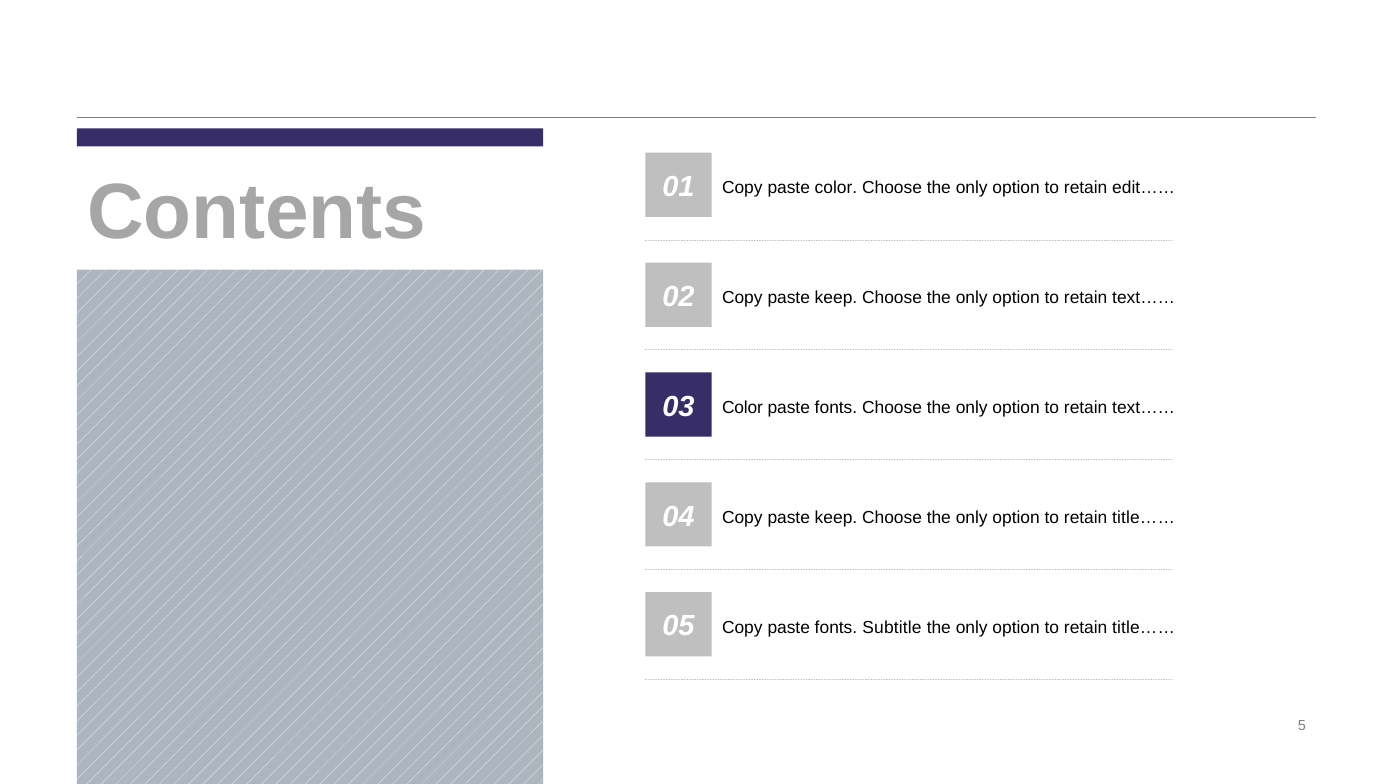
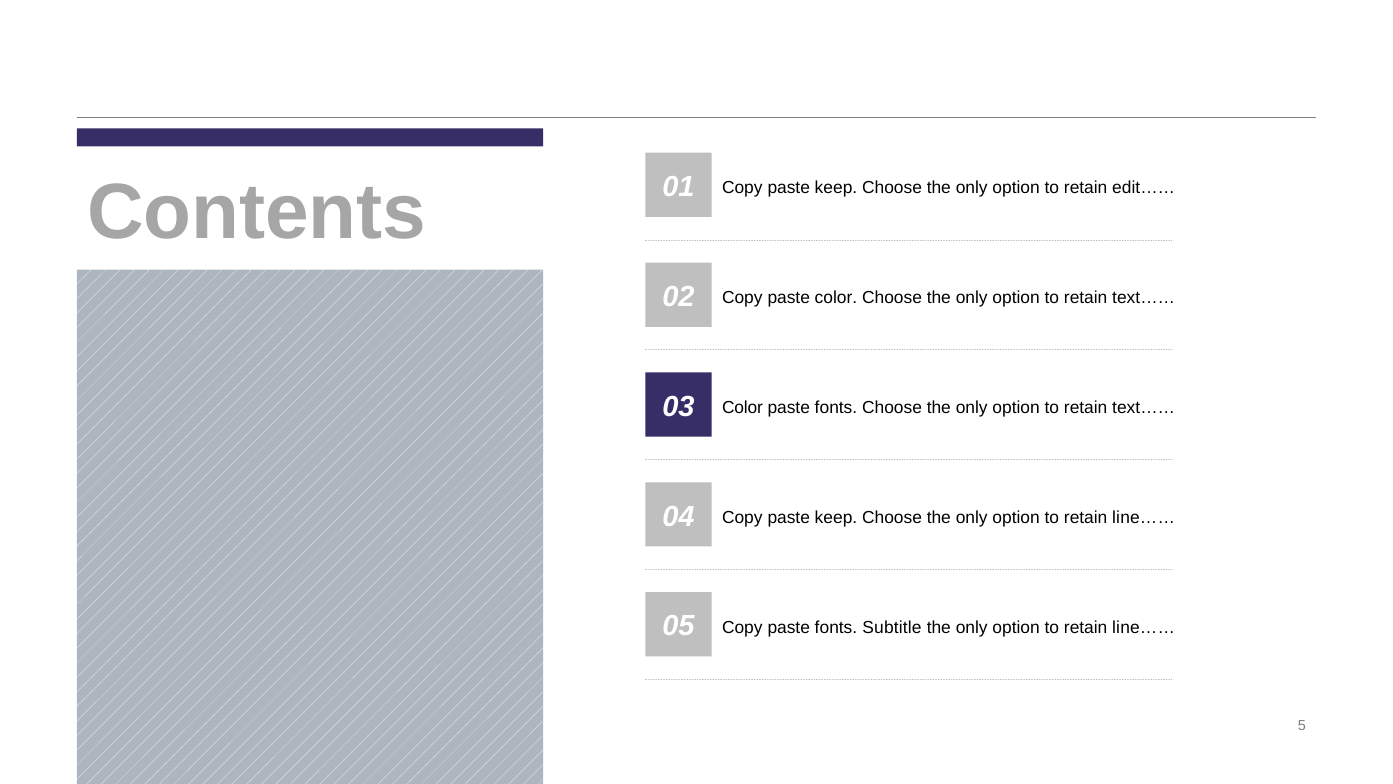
Contents Copy paste color: color -> keep (836, 188)
keep: keep -> color (836, 298)
title……: title…… -> line…… (1144, 517)
title……: title…… -> line…… (1144, 627)
